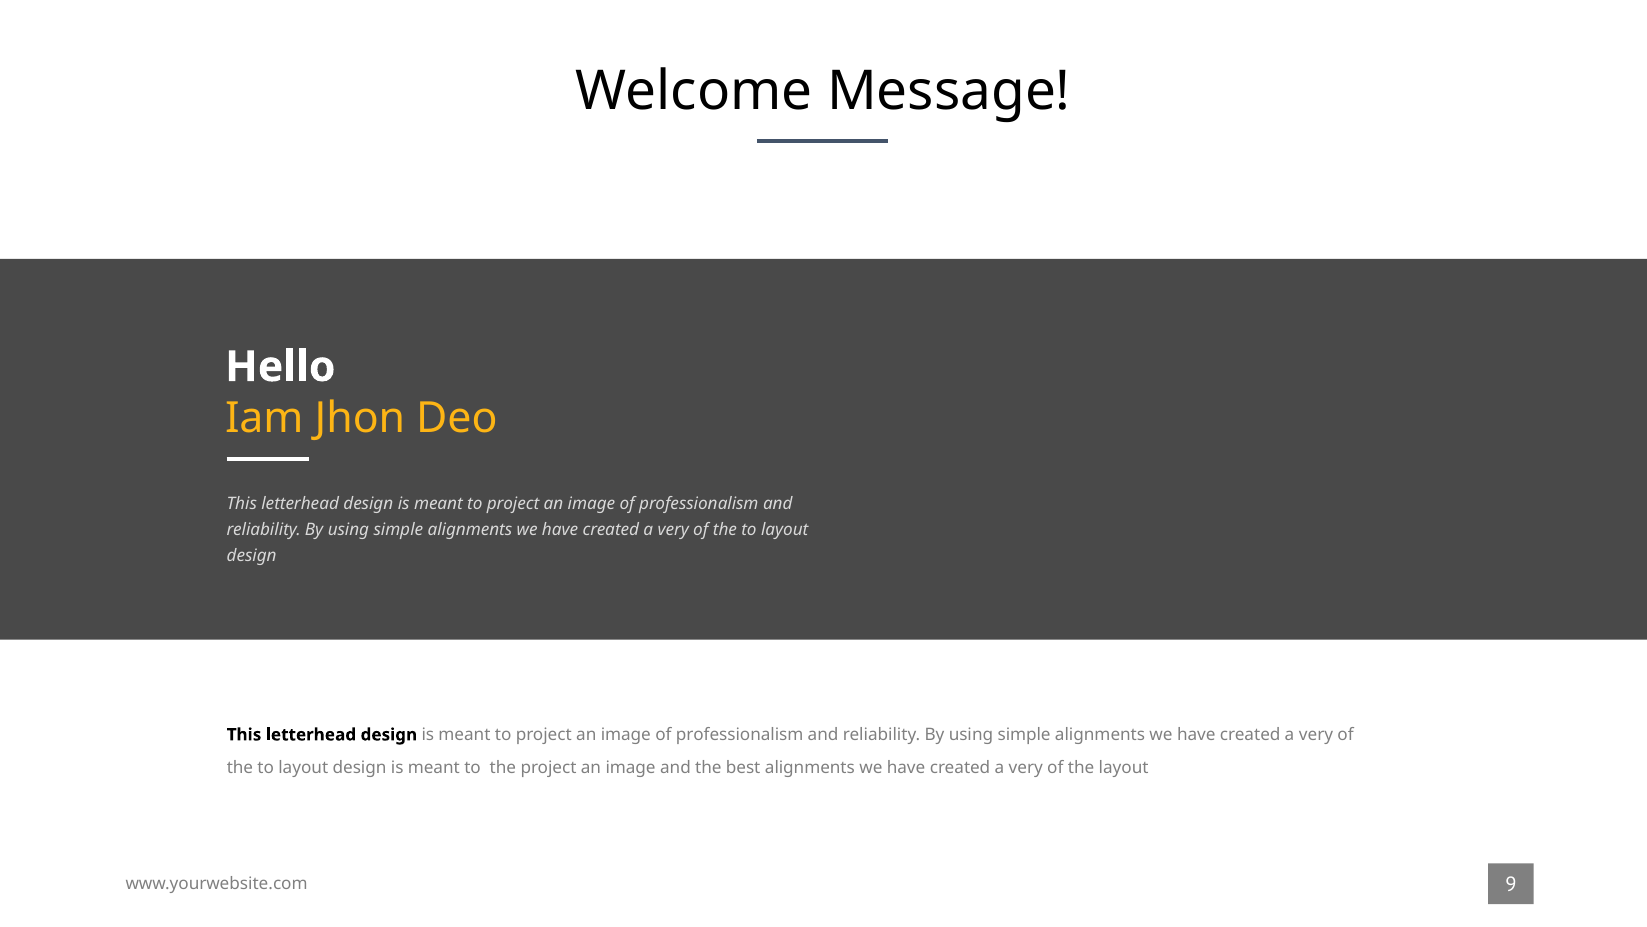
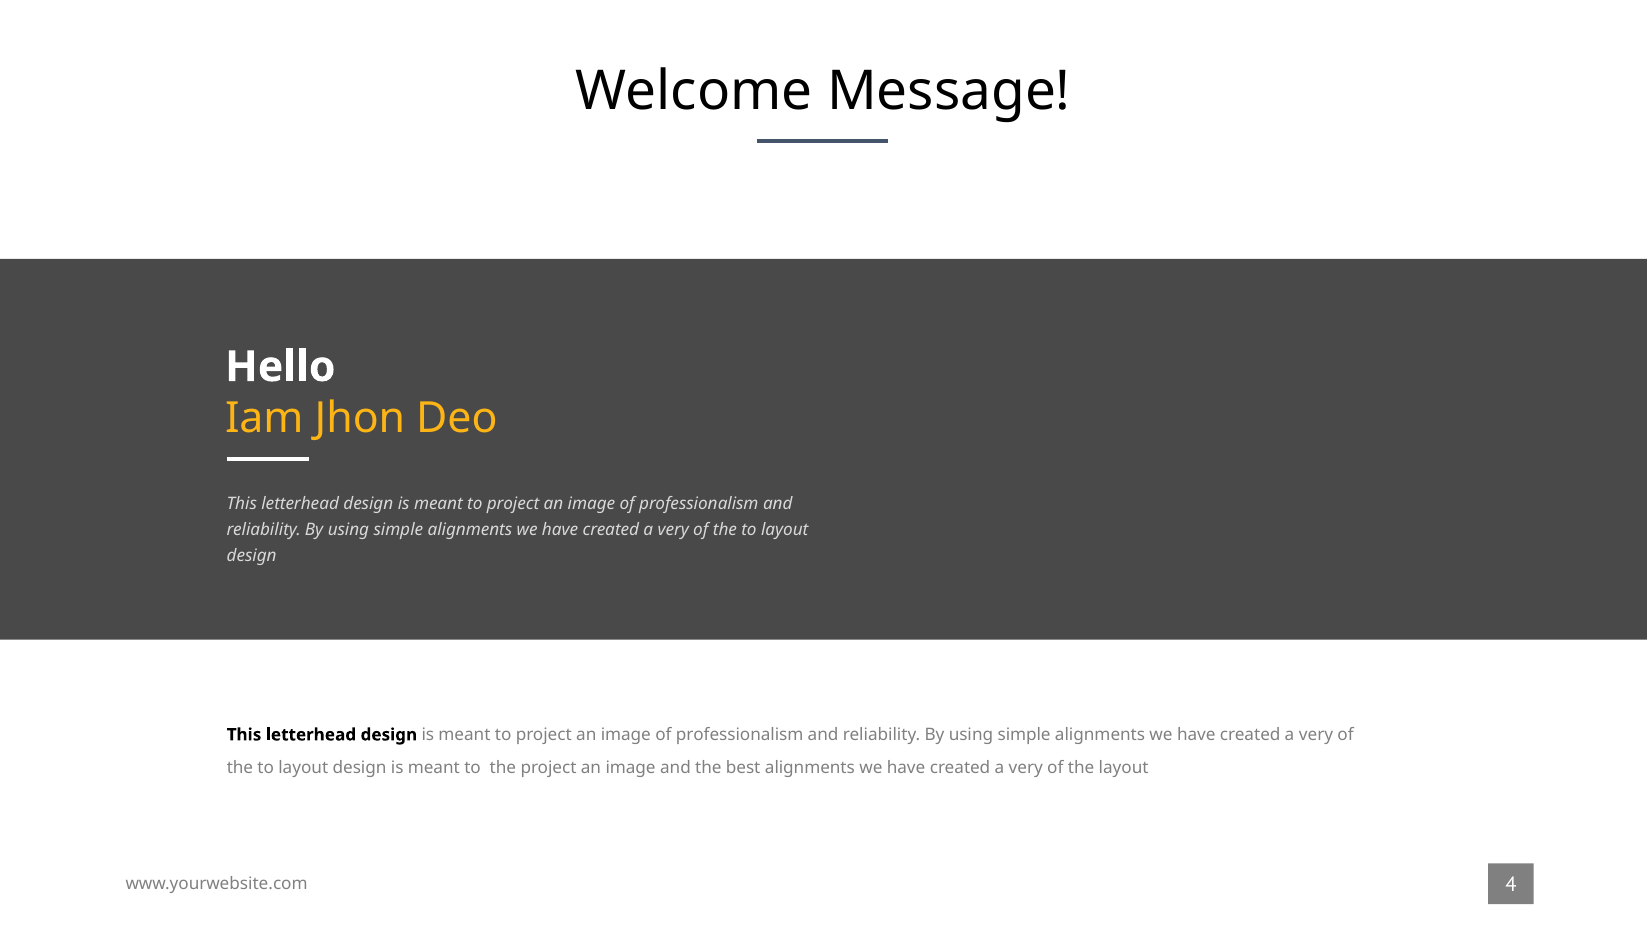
9: 9 -> 4 (1511, 884)
